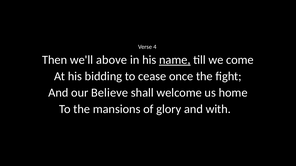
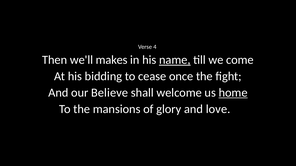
above: above -> makes (112, 60)
home underline: none -> present (233, 93)
with: with -> love (218, 109)
